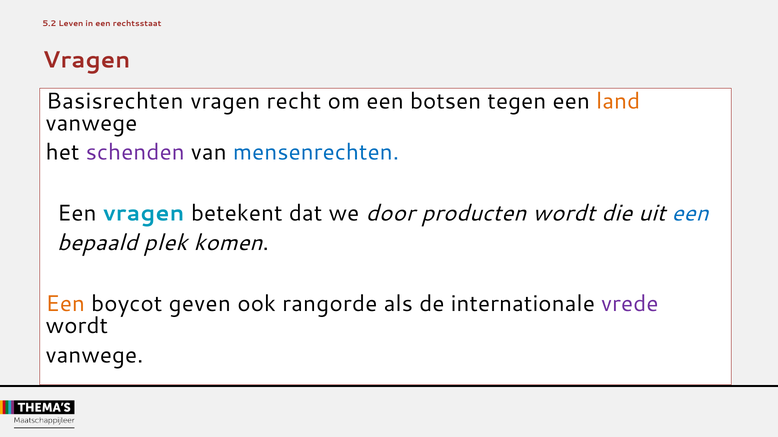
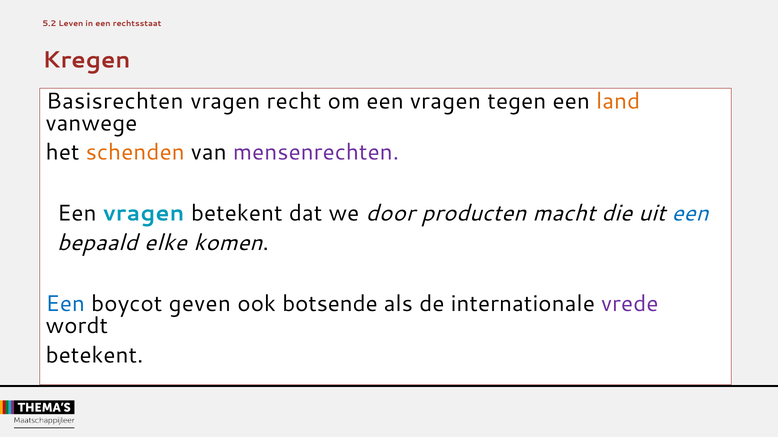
Vragen: Vragen -> Kregen (87, 60)
om een botsen: botsen -> vragen (445, 101)
schenden colour: purple -> orange (135, 153)
mensenrechten colour: blue -> purple (316, 153)
producten wordt: wordt -> macht (564, 214)
plek: plek -> elke (166, 243)
Een colour: orange -> blue (65, 304)
rangorde: rangorde -> botsende (330, 304)
vanwege: vanwege -> betekent (94, 356)
